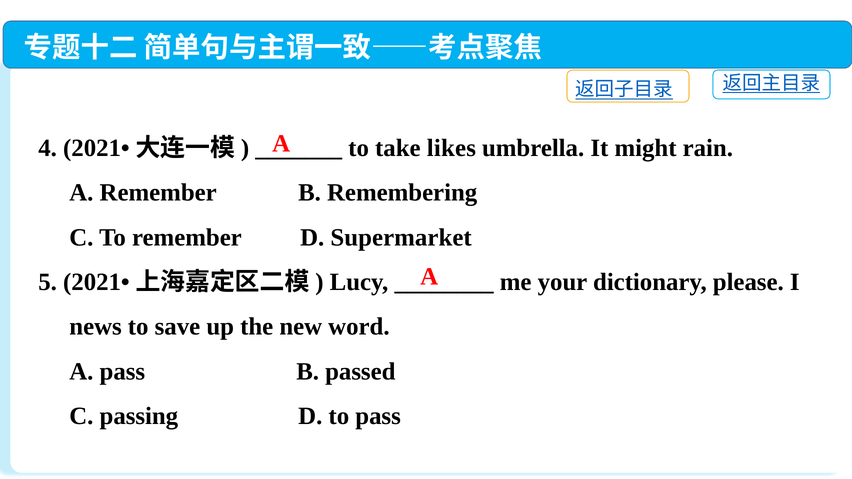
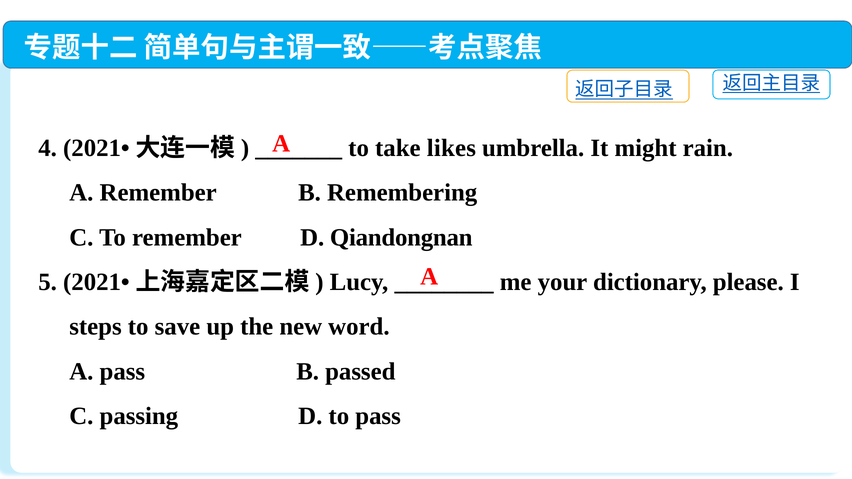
Supermarket: Supermarket -> Qiandongnan (401, 237)
news: news -> steps (96, 327)
